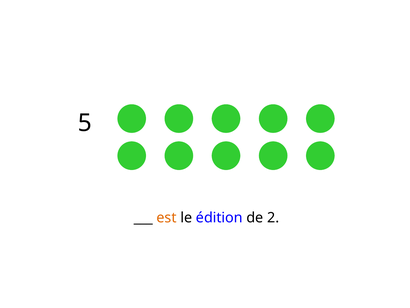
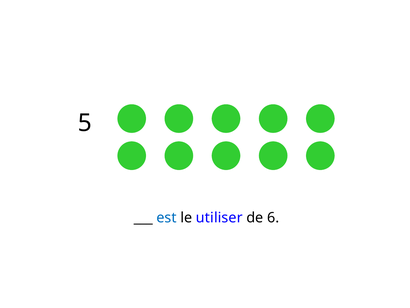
est colour: orange -> blue (167, 217)
édition: édition -> utiliser (219, 217)
2: 2 -> 6 (273, 217)
